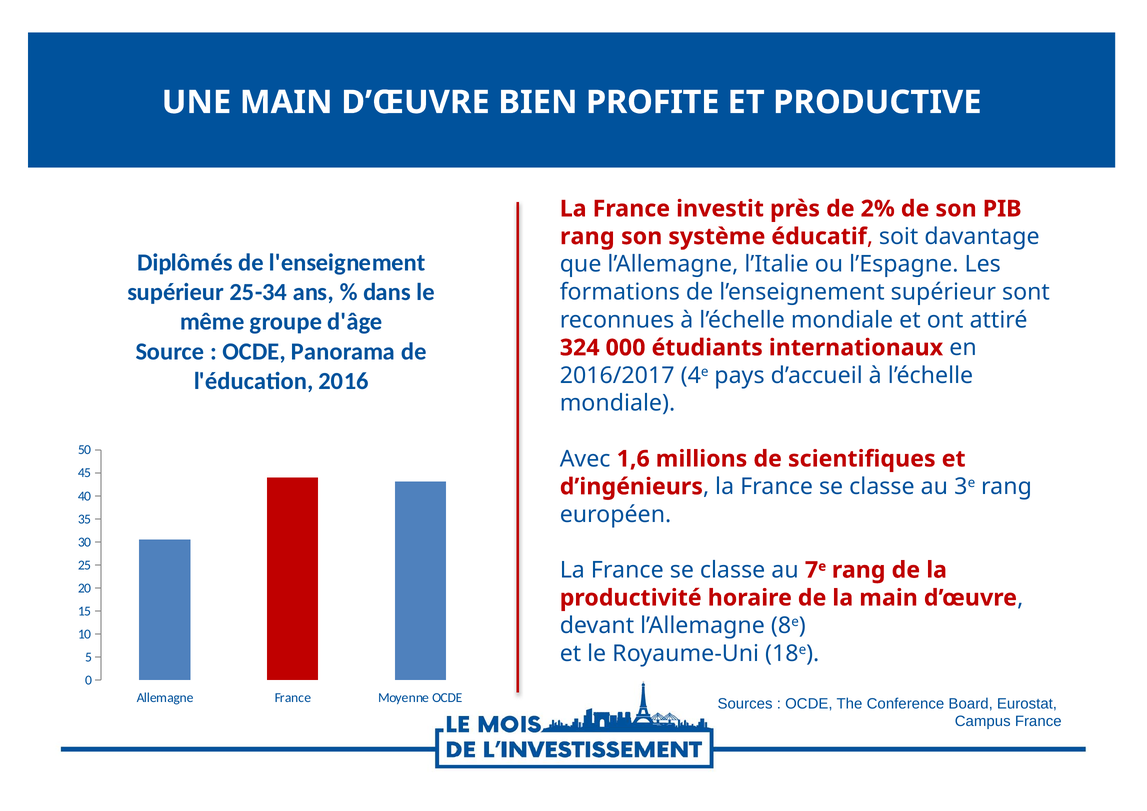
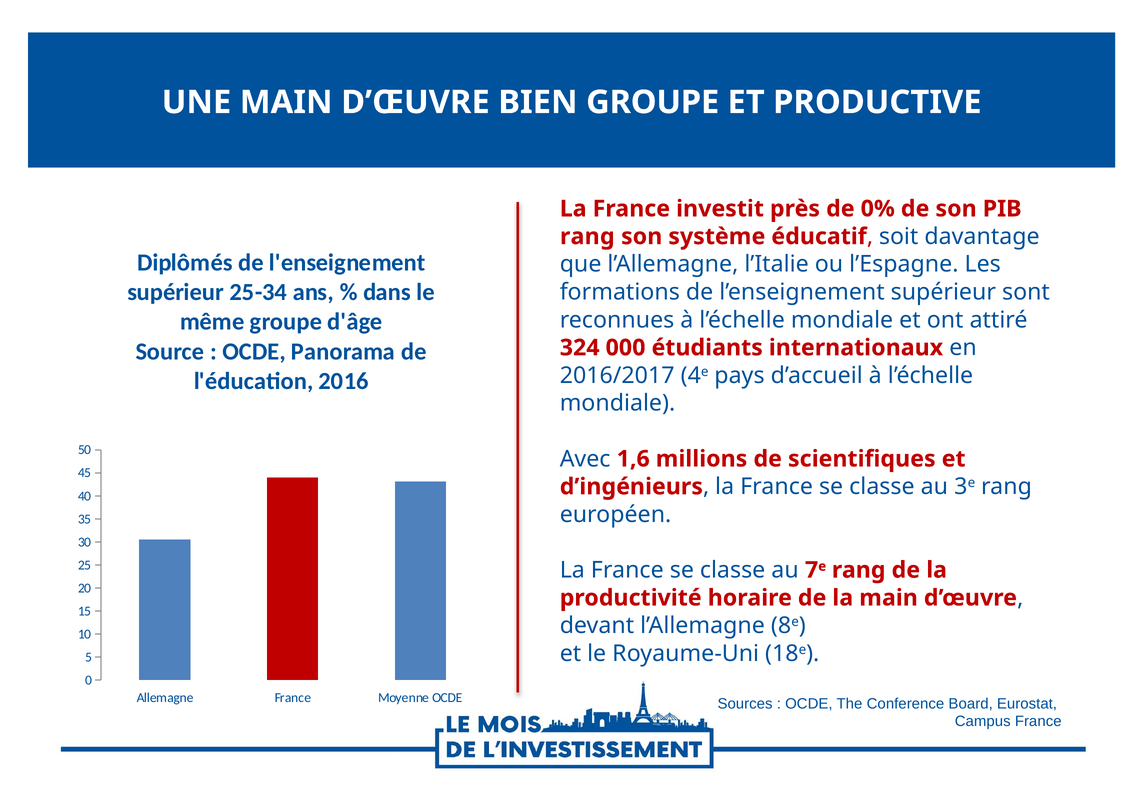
BIEN PROFITE: PROFITE -> GROUPE (653, 102)
2%: 2% -> 0% (878, 209)
